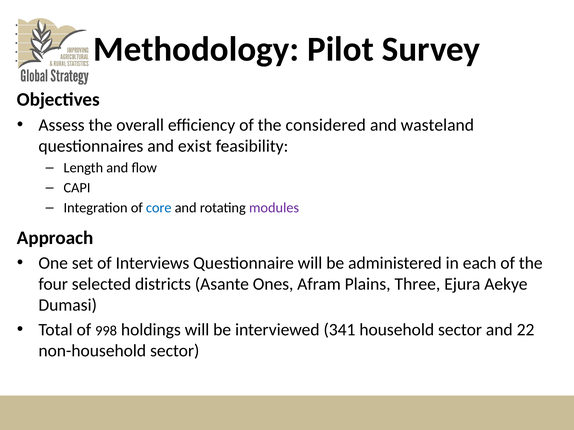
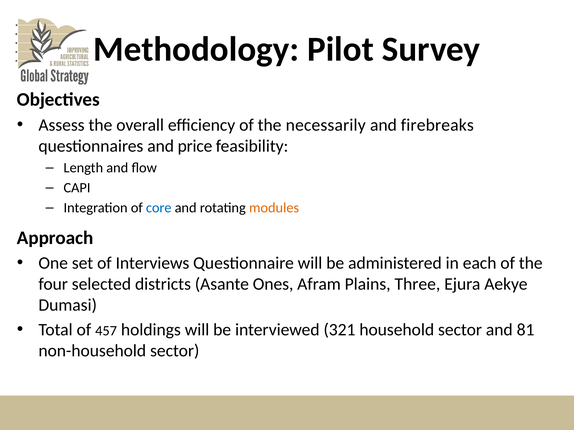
considered: considered -> necessarily (326, 125)
wasteland: wasteland -> firebreaks (437, 125)
exist: exist -> price (195, 146)
modules colour: purple -> orange (274, 208)
998: 998 -> 457 (106, 331)
341: 341 -> 321 (339, 330)
22: 22 -> 81 (526, 330)
